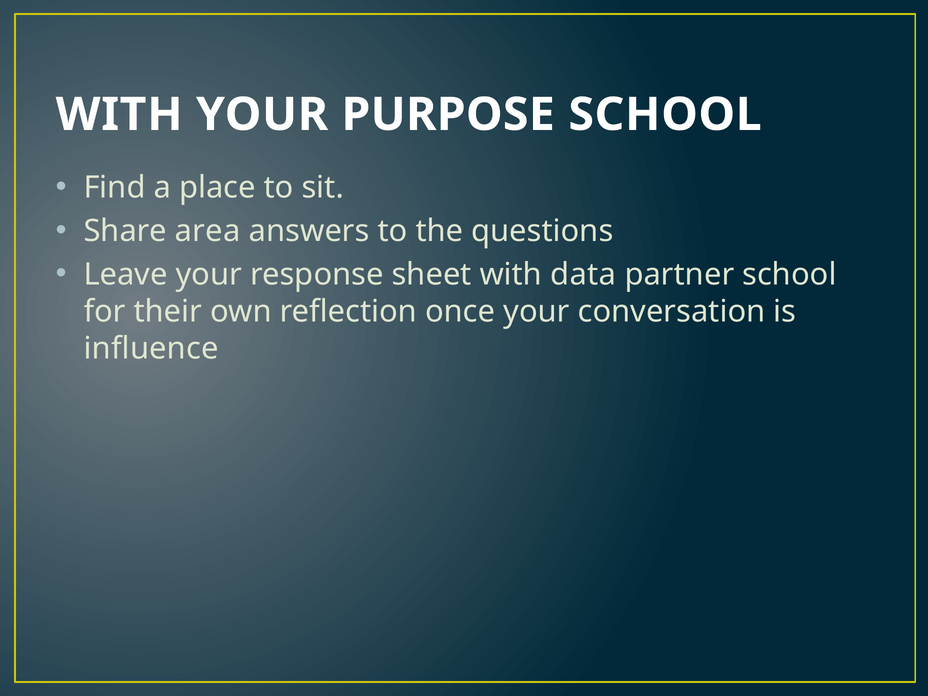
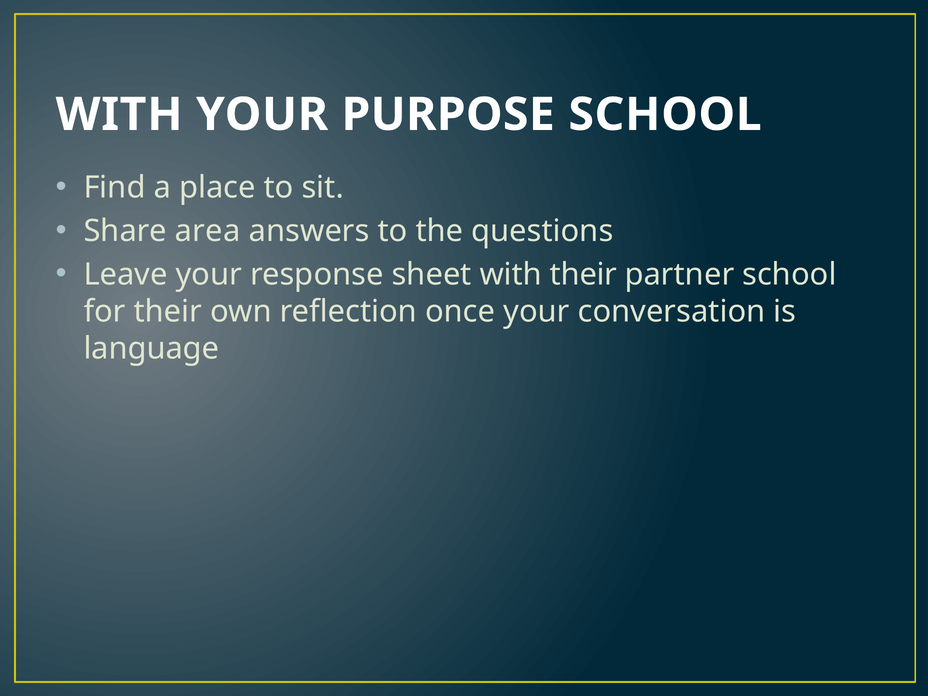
with data: data -> their (584, 274)
influence: influence -> language (151, 349)
